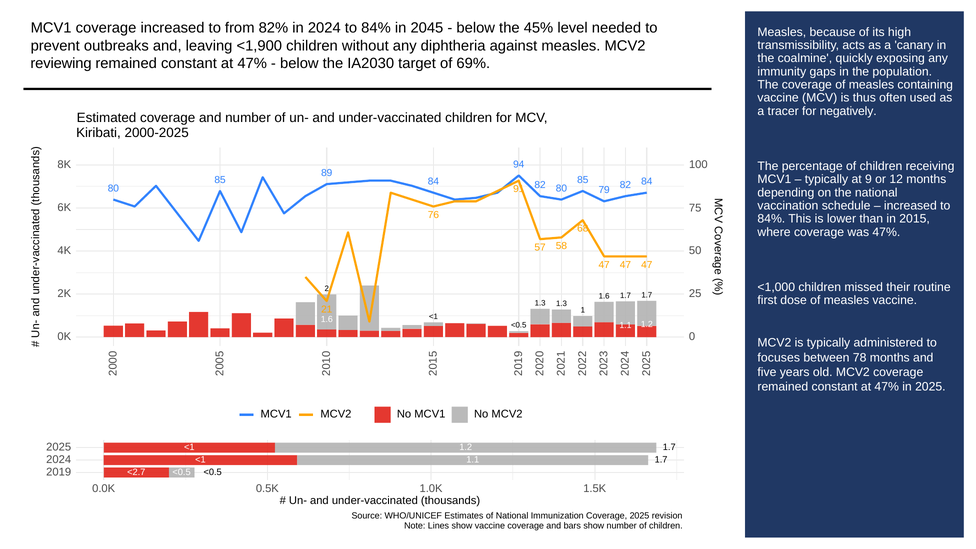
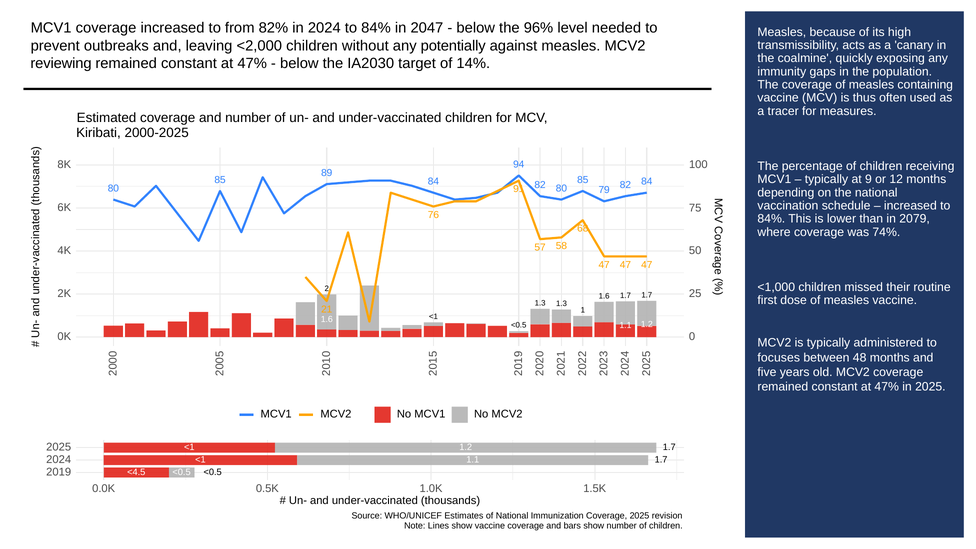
2045: 2045 -> 2047 (427, 28)
45%: 45% -> 96% (538, 28)
<1,900: <1,900 -> <2,000 (259, 46)
diphtheria: diphtheria -> potentially (453, 46)
69%: 69% -> 14% (473, 64)
negatively: negatively -> measures (848, 111)
2015: 2015 -> 2079 (915, 219)
was 47%: 47% -> 74% (886, 232)
78: 78 -> 48 (860, 357)
<2.7: <2.7 -> <4.5 (136, 472)
